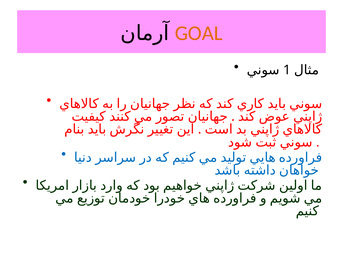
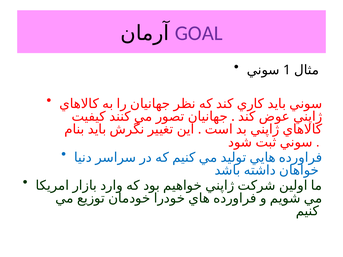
GOAL colour: orange -> purple (199, 33)
